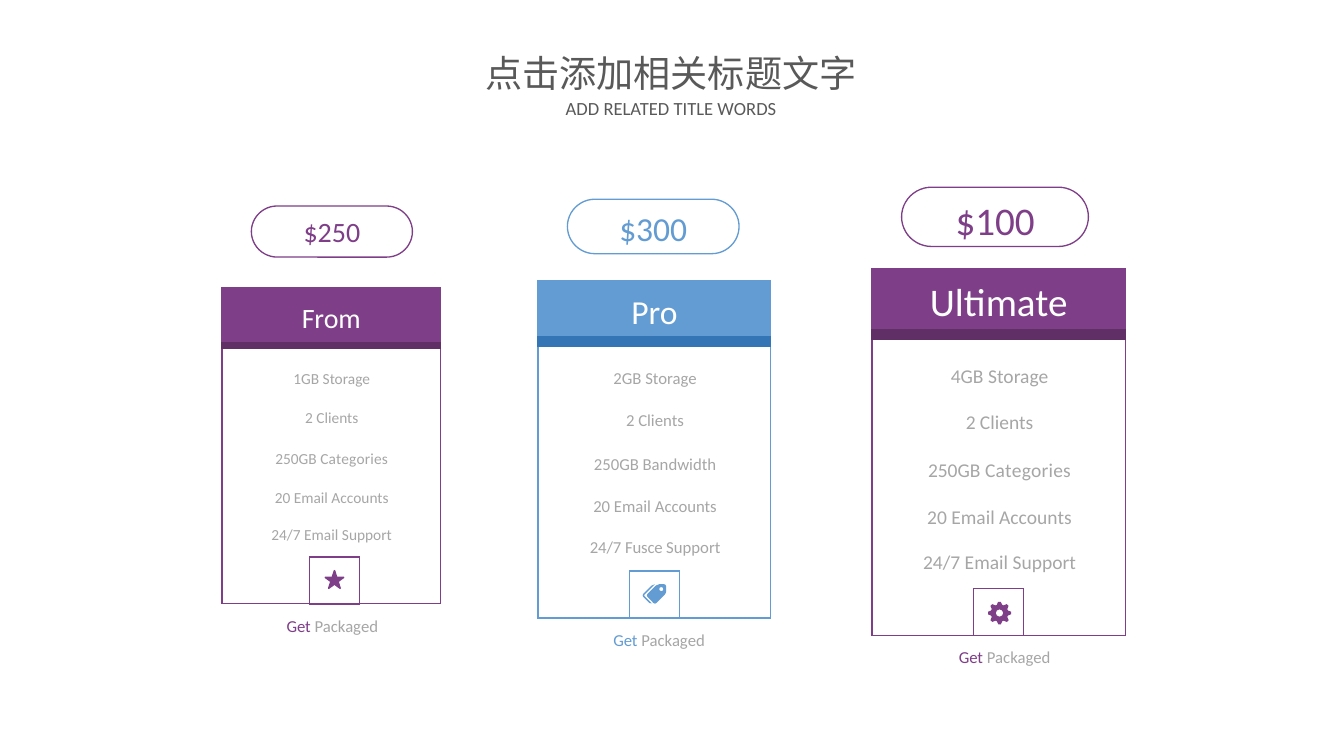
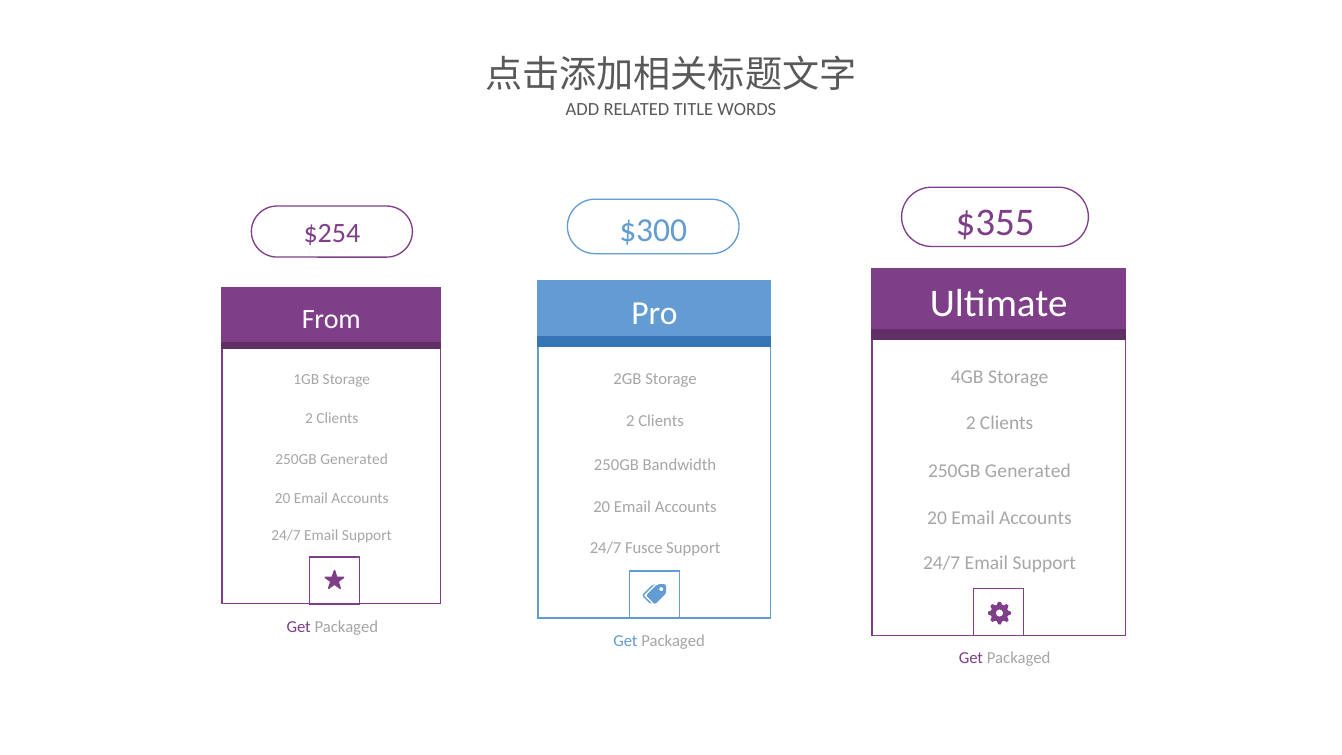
$250: $250 -> $254 (332, 233)
$100: $100 -> $355 (995, 222)
Categories: Categories -> Generated (354, 459)
Categories: Categories -> Generated (1028, 471)
